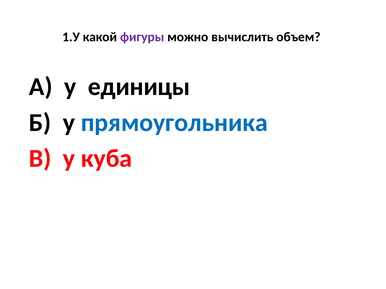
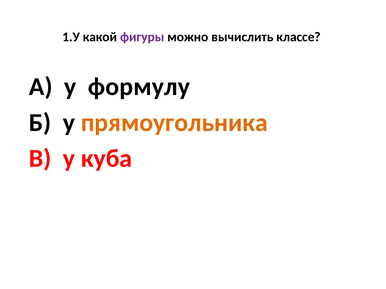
объем: объем -> классе (299, 37)
единицы: единицы -> формулу (139, 87)
прямоугольника colour: blue -> orange (174, 123)
